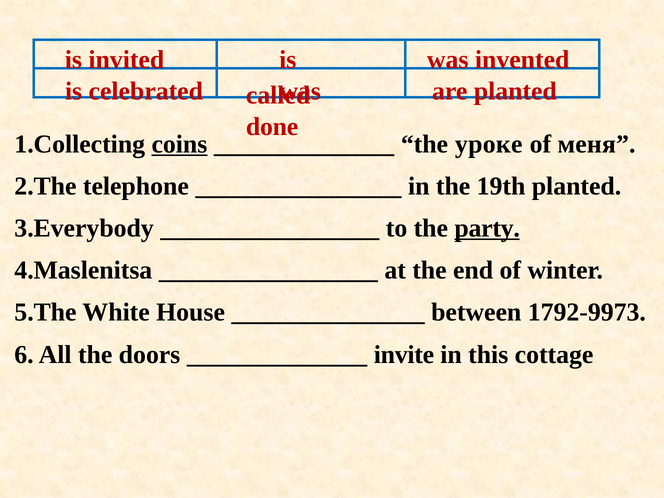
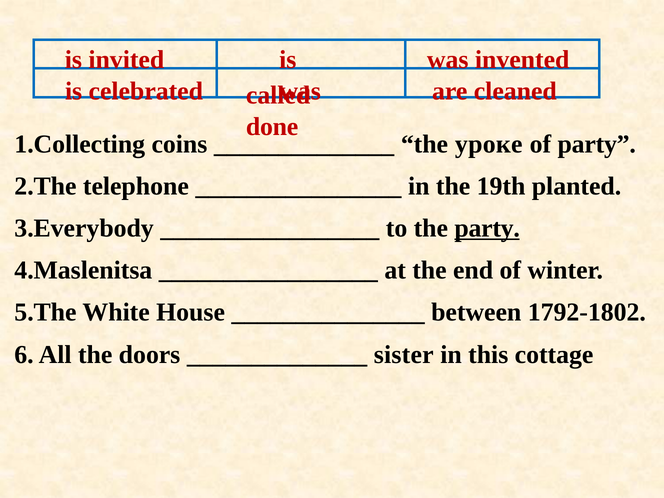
are planted: planted -> cleaned (515, 91)
coins underline: present -> none (179, 144)
of меня: меня -> party (597, 144)
1792-9973: 1792-9973 -> 1792-1802 (587, 312)
invite: invite -> sister (404, 354)
